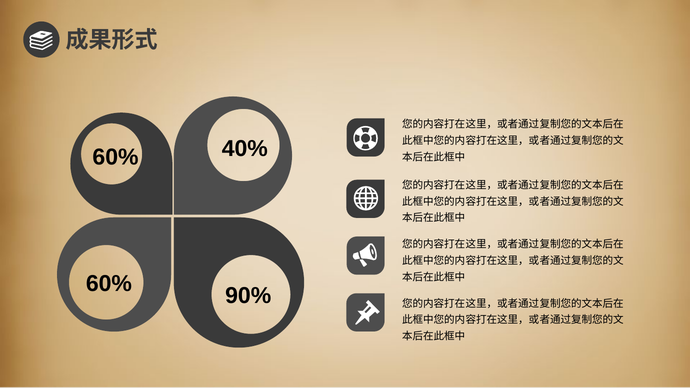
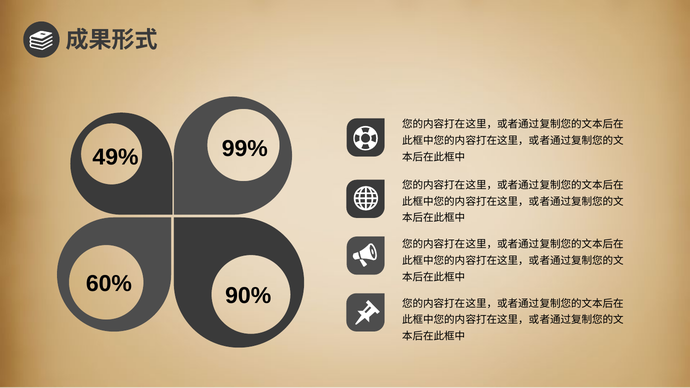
40%: 40% -> 99% (245, 149)
60%: 60% -> 49% (116, 157)
